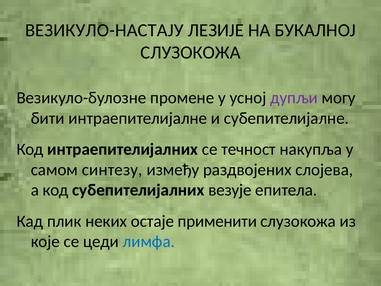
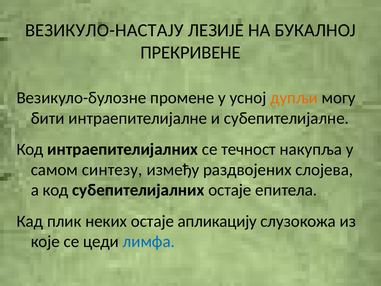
СЛУЗОКОЖА: СЛУЗОКОЖА -> ПРЕКРИВЕНЕ (191, 52)
дупљи colour: purple -> orange (294, 98)
субепителијалних везује: везује -> остаје (230, 190)
применити: применити -> апликацију (217, 221)
